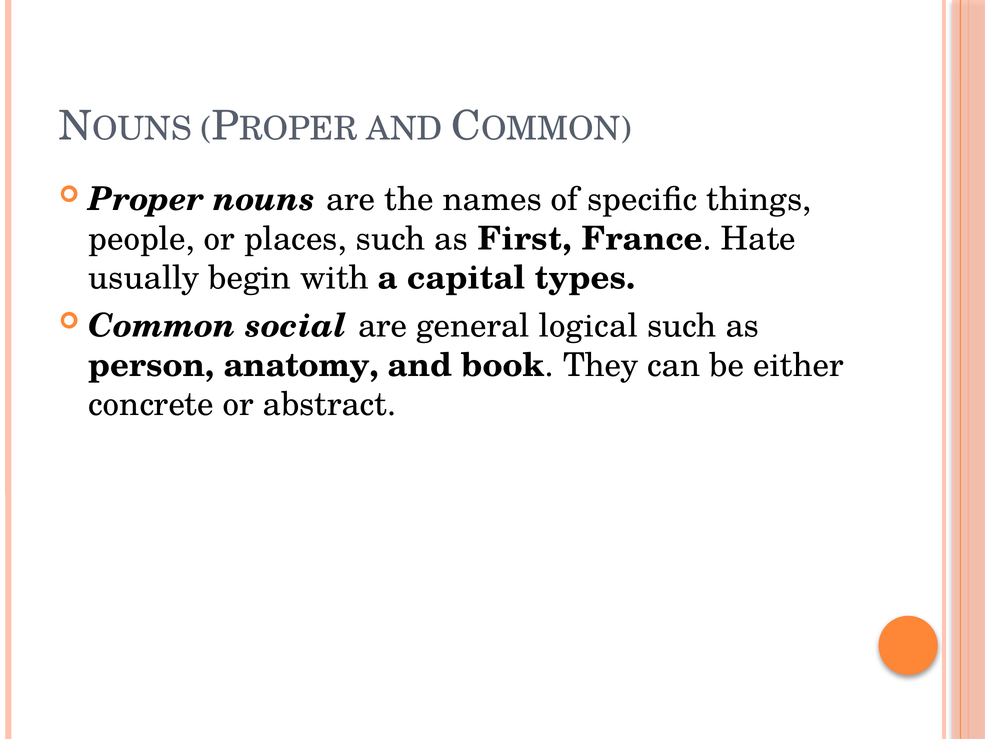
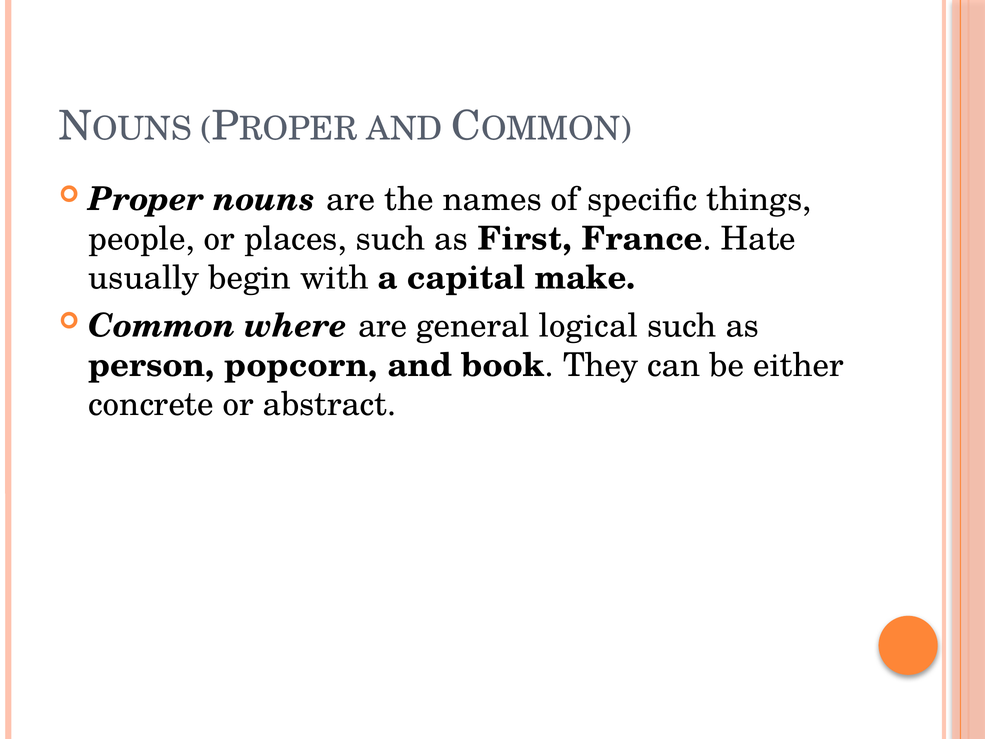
types: types -> make (585, 278)
social: social -> where (296, 326)
anatomy: anatomy -> popcorn (301, 365)
